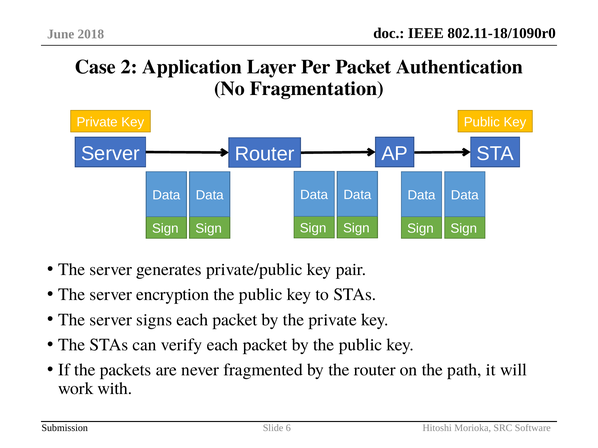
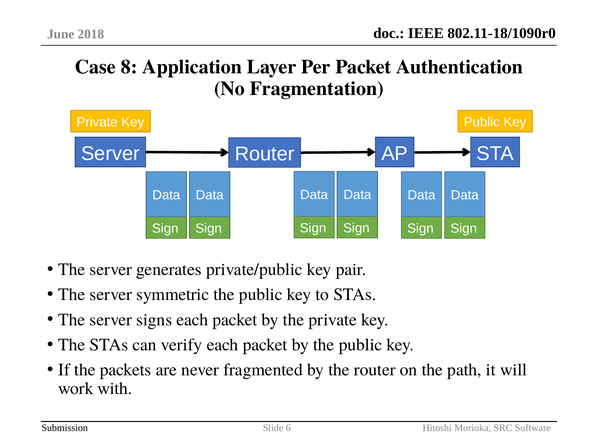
2: 2 -> 8 (129, 67)
encryption: encryption -> symmetric (173, 295)
